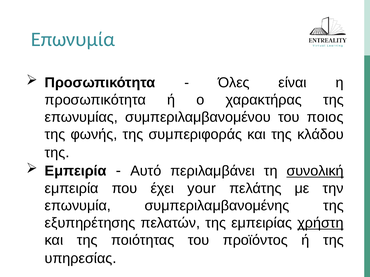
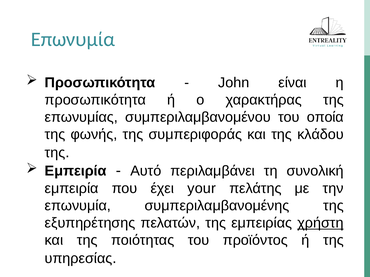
Όλες: Όλες -> John (234, 83)
ποιος: ποιος -> οποία (325, 117)
συνολική underline: present -> none (315, 171)
